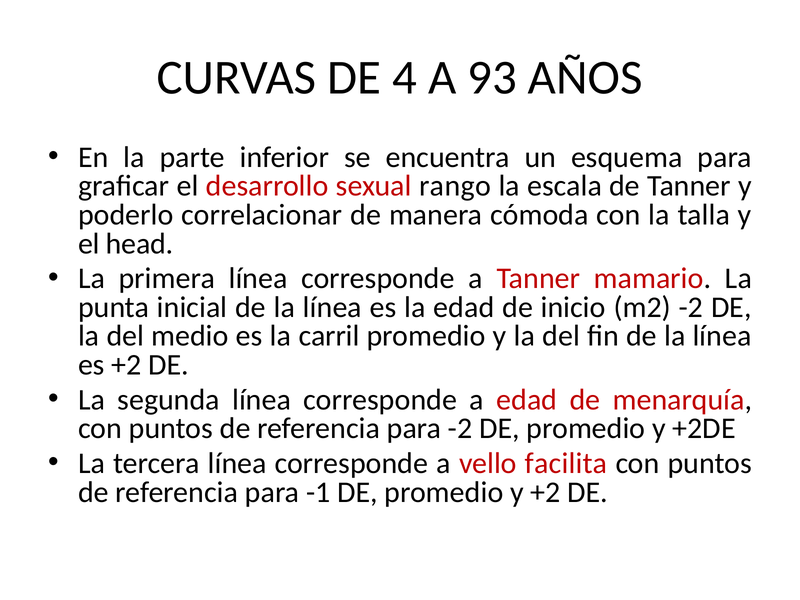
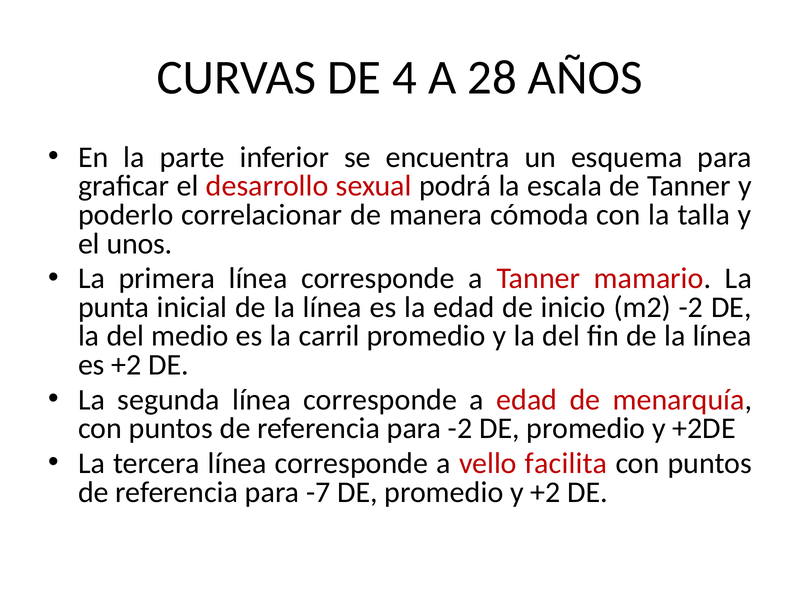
93: 93 -> 28 (492, 77)
rango: rango -> podrá (455, 186)
head: head -> unos (139, 244)
-1: -1 -> -7 (318, 492)
